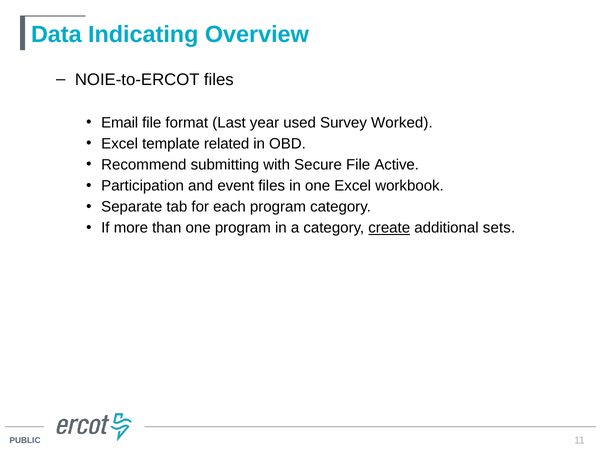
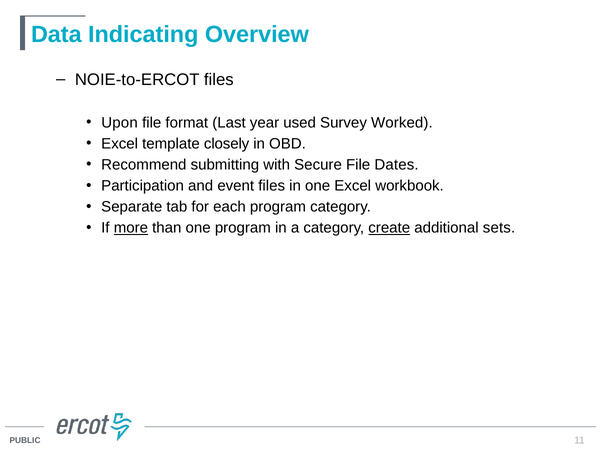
Email: Email -> Upon (120, 122)
related: related -> closely (227, 143)
Active: Active -> Dates (397, 165)
more underline: none -> present (131, 228)
